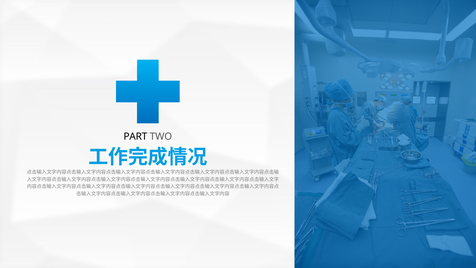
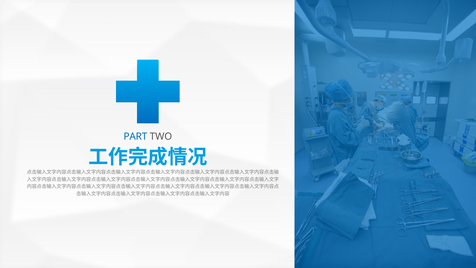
PART colour: black -> blue (135, 136)
